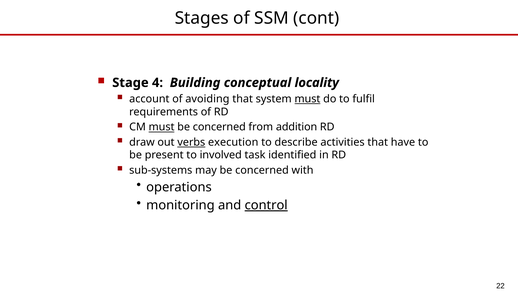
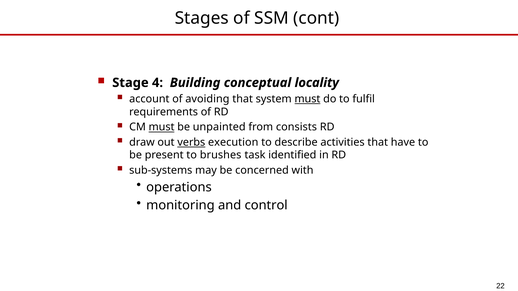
must be concerned: concerned -> unpainted (219, 127)
addition: addition -> consists (296, 127)
involved: involved -> brushes (221, 155)
control underline: present -> none (266, 205)
